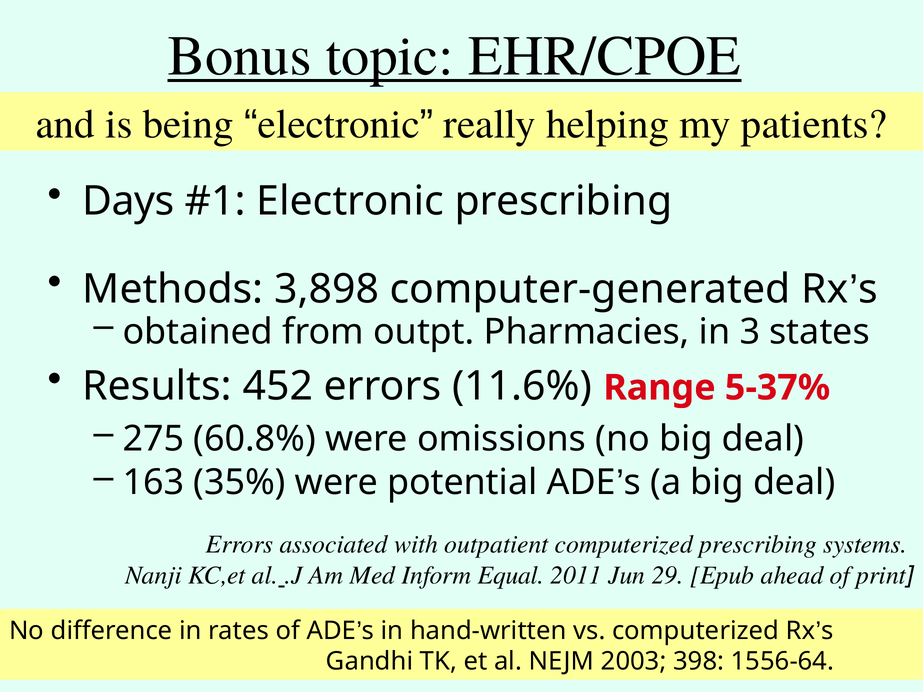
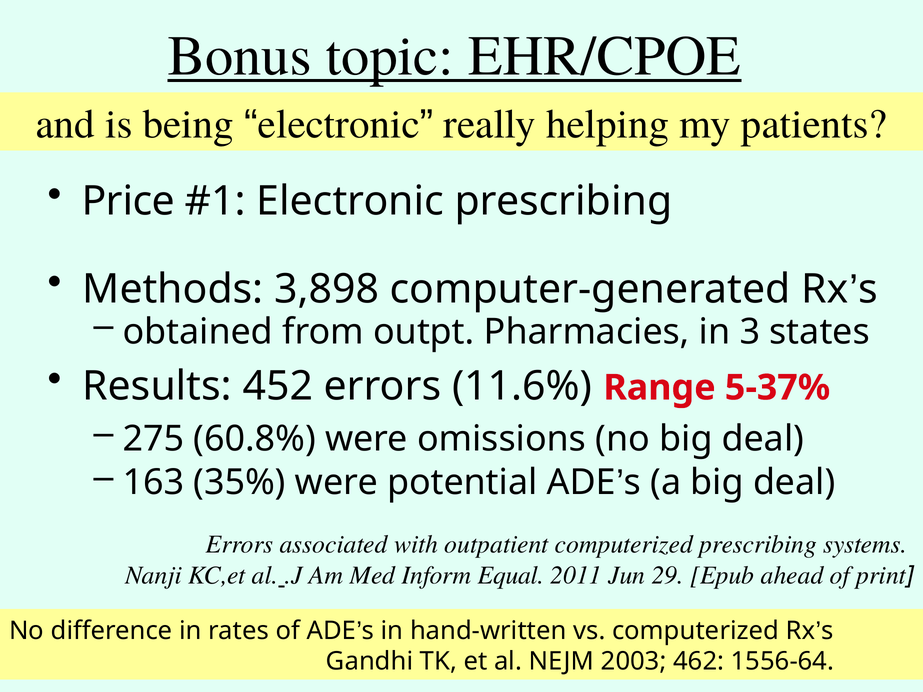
Days: Days -> Price (128, 201)
398: 398 -> 462 (699, 662)
